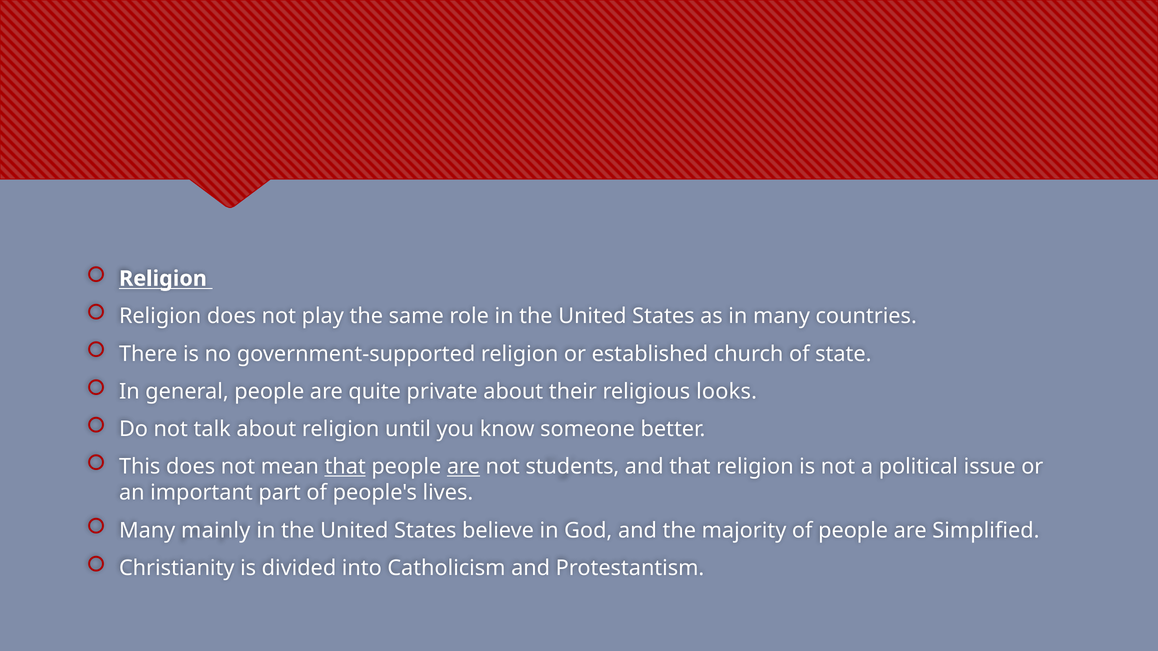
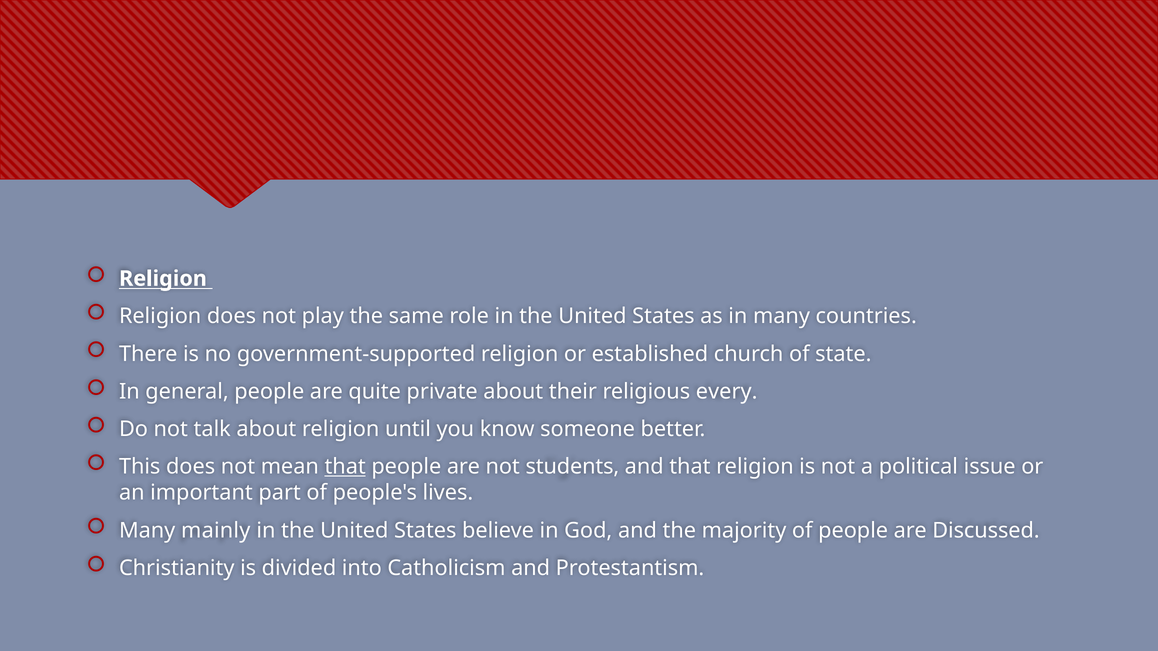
looks: looks -> every (727, 392)
are underline: present -> none (463, 467)
Simplified: Simplified -> Discussed (986, 531)
